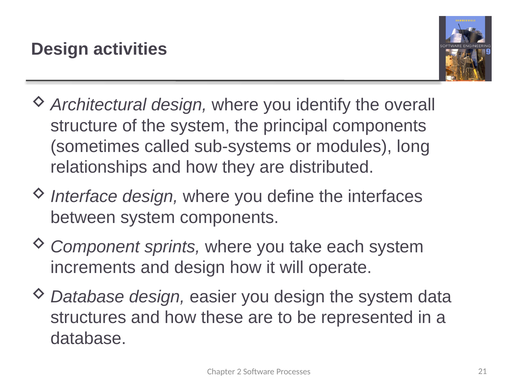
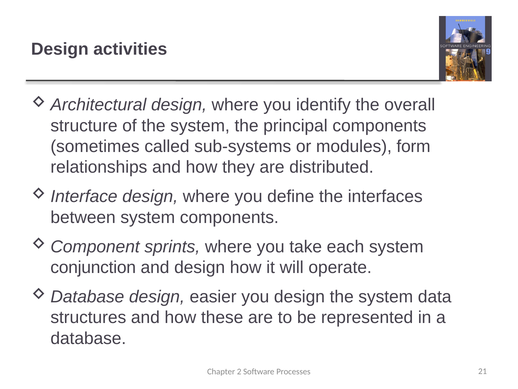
long: long -> form (413, 146)
increments: increments -> conjunction (93, 267)
